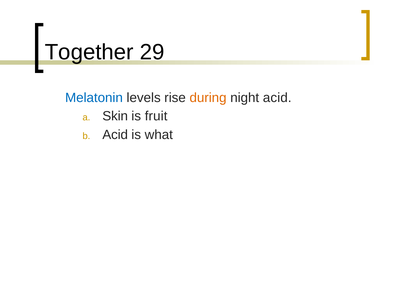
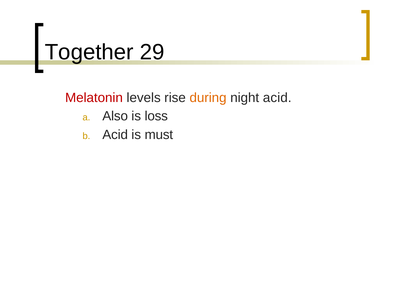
Melatonin colour: blue -> red (94, 98)
Skin: Skin -> Also (115, 116)
fruit: fruit -> loss (156, 116)
what: what -> must (159, 135)
